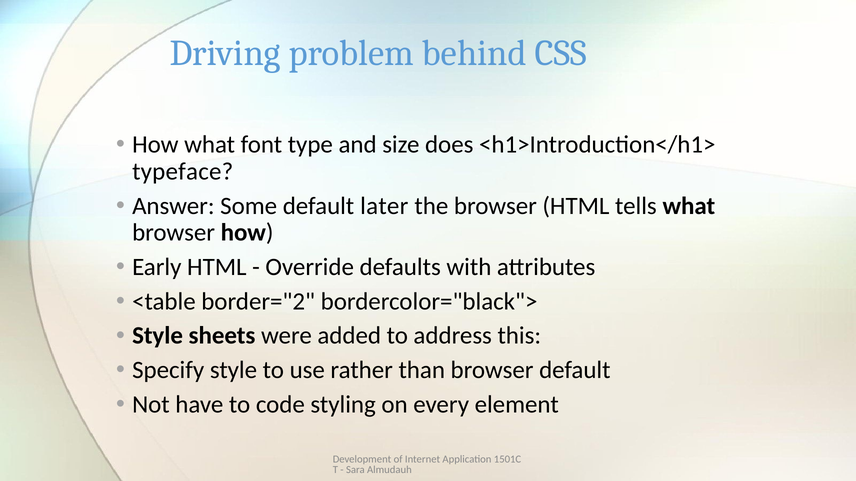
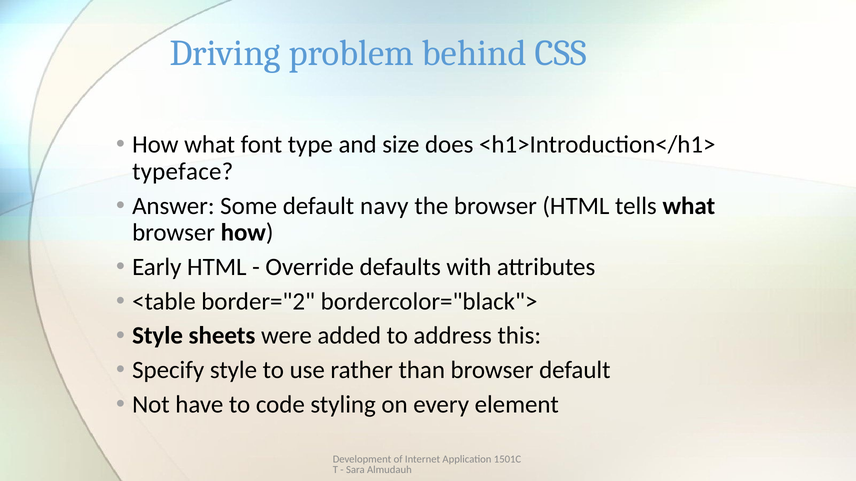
later: later -> navy (384, 206)
